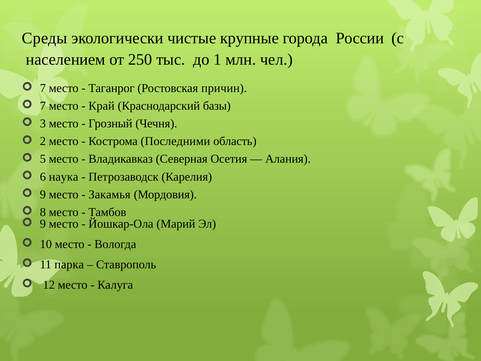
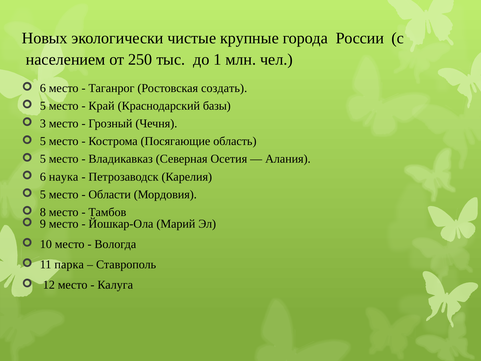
Среды: Среды -> Новых (45, 38)
7: 7 -> 6 (43, 88)
причин: причин -> создать (224, 88)
7: 7 -> 5 (43, 106)
2: 2 -> 5 (43, 141)
Последними: Последними -> Посягающие (175, 141)
9: 9 -> 5 (43, 194)
Закамья: Закамья -> Области (110, 194)
